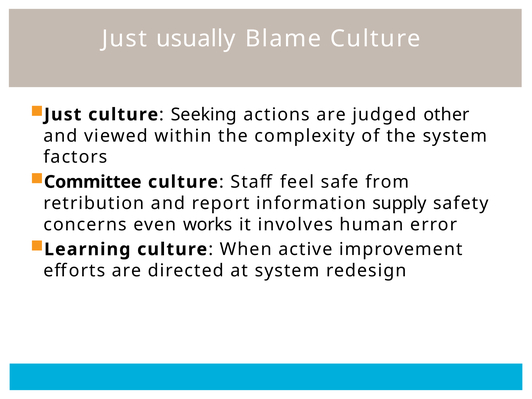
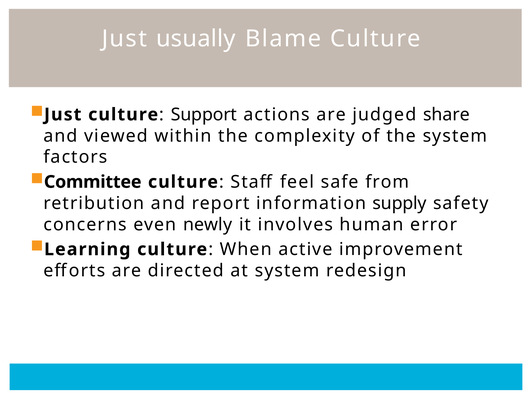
Seeking: Seeking -> Support (204, 115)
other: other -> share (447, 115)
works: works -> newly (208, 224)
